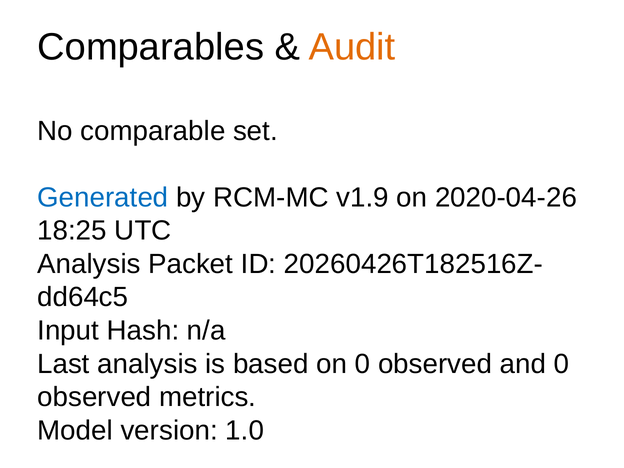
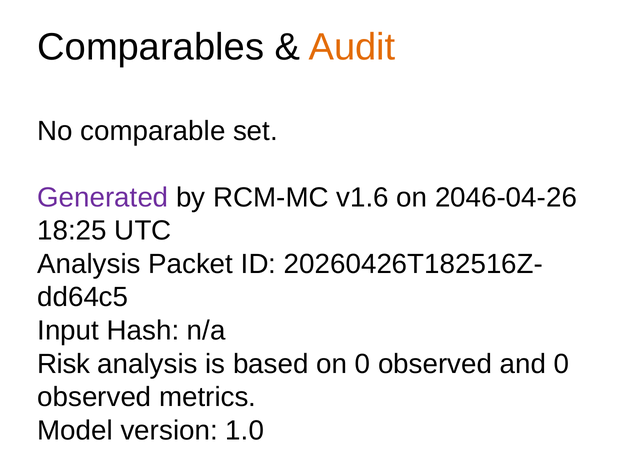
Generated colour: blue -> purple (103, 197)
v1.9: v1.9 -> v1.6 (363, 197)
2020-04-26: 2020-04-26 -> 2046-04-26 (506, 197)
Last: Last -> Risk (64, 364)
